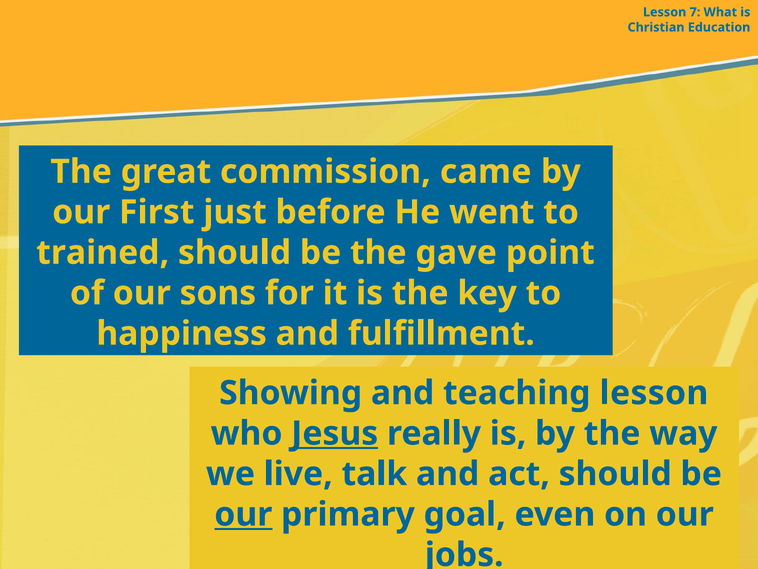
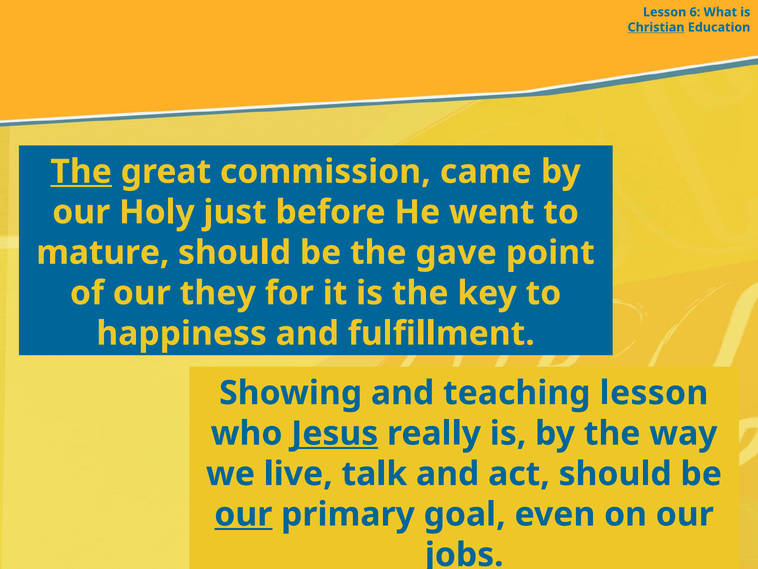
7: 7 -> 6 (695, 12)
Christian underline: none -> present (656, 27)
The underline: none -> present (81, 172)
First: First -> Holy (157, 212)
trained: trained -> mature (103, 252)
sons: sons -> they (218, 293)
